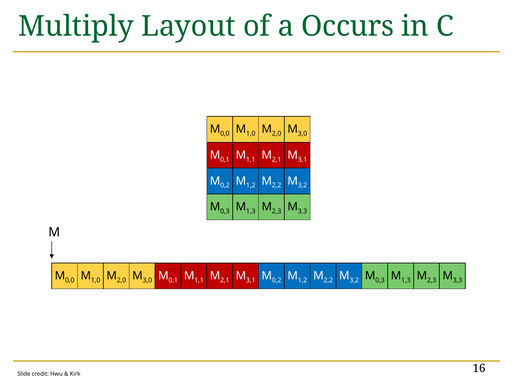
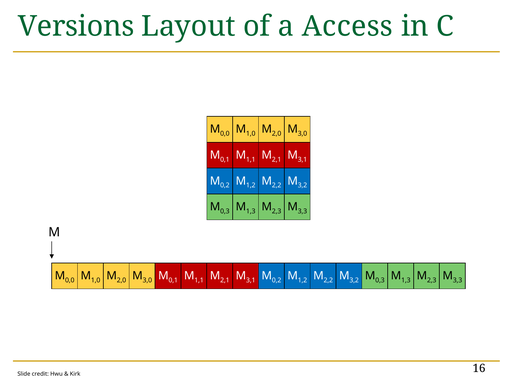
Multiply: Multiply -> Versions (76, 26)
Occurs: Occurs -> Access (347, 26)
